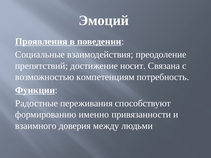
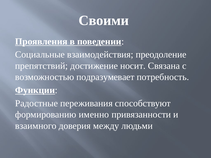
Эмоций: Эмоций -> Своими (104, 21)
компетенциям: компетенциям -> подразумевает (105, 77)
